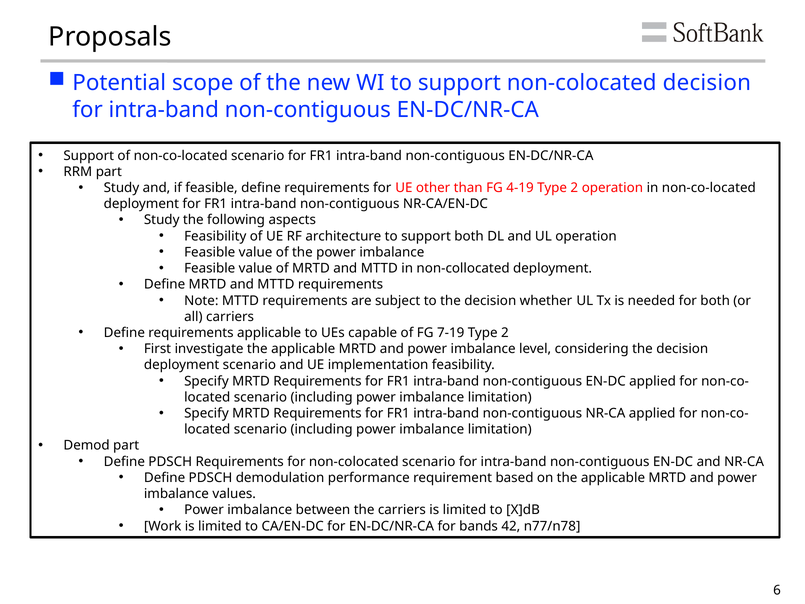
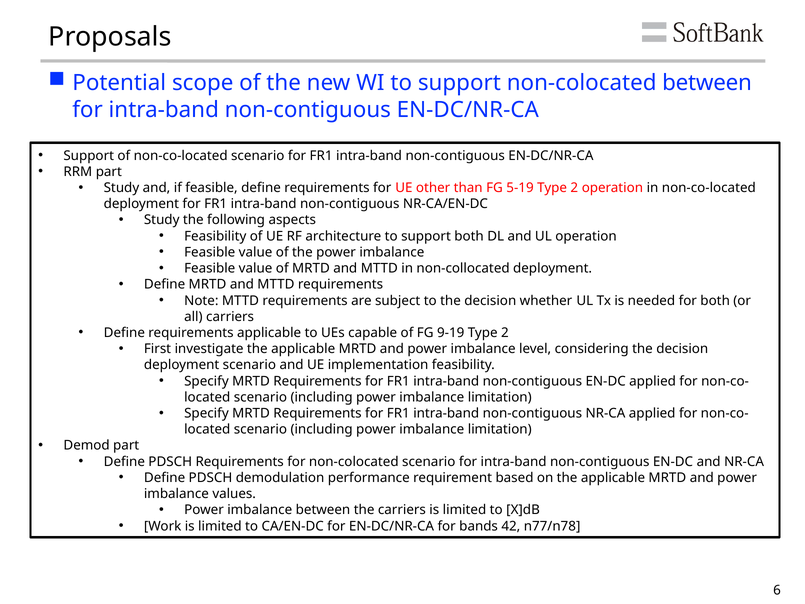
non-colocated decision: decision -> between (707, 83)
4-19: 4-19 -> 5-19 (520, 188)
7-19: 7-19 -> 9-19 (451, 333)
